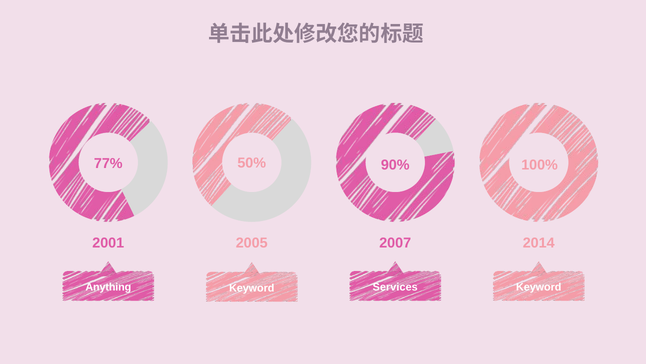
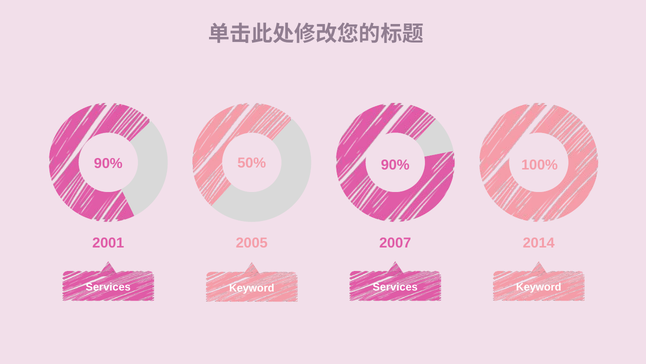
77%: 77% -> 90% (108, 163)
Anything: Anything -> Services (108, 287)
